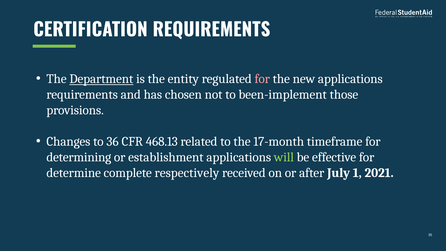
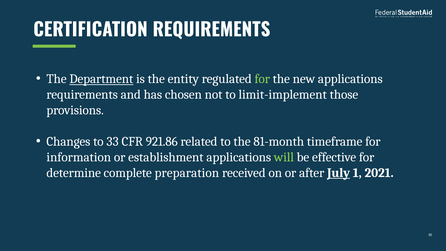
for colour: pink -> light green (262, 79)
been-implement: been-implement -> limit-implement (283, 95)
36: 36 -> 33 (113, 141)
468.13: 468.13 -> 921.86 (162, 141)
17-month: 17-month -> 81-month (279, 141)
determining: determining -> information (79, 157)
respectively: respectively -> preparation (187, 173)
July underline: none -> present (339, 173)
